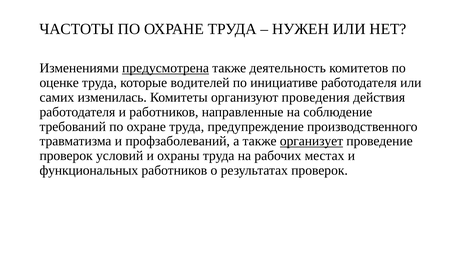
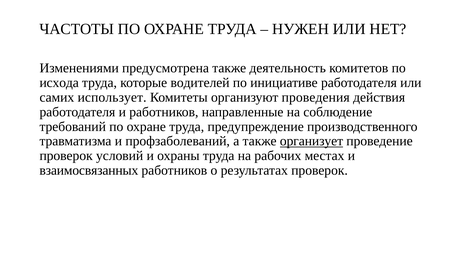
предусмотрена underline: present -> none (166, 68)
оценке: оценке -> исхода (59, 83)
изменилась: изменилась -> использует (112, 98)
функциональных: функциональных -> взаимосвязанных (89, 171)
